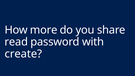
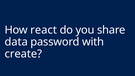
more: more -> react (44, 30)
read: read -> data (16, 42)
